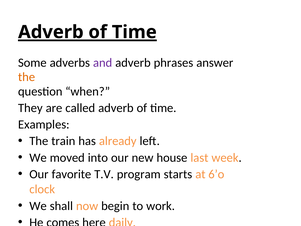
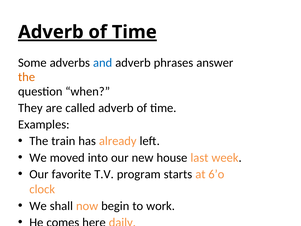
and colour: purple -> blue (103, 63)
